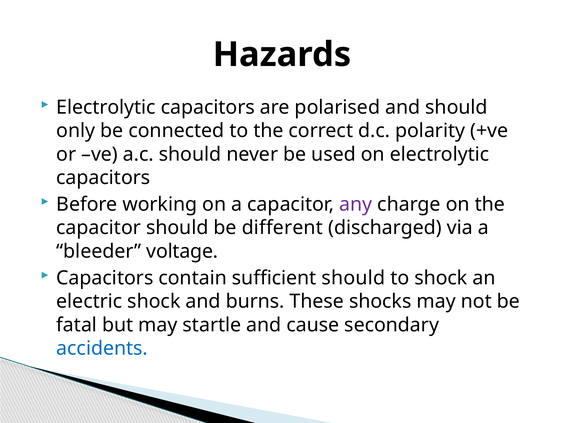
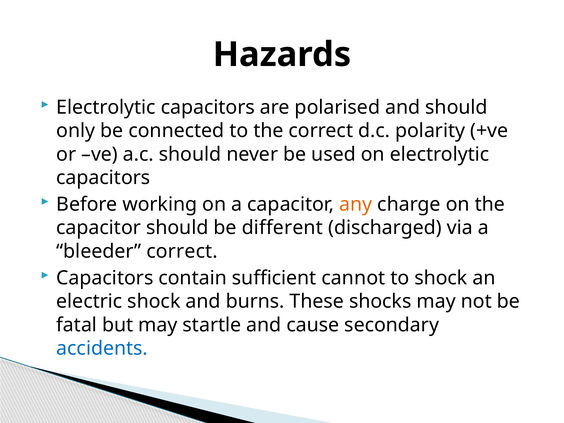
any colour: purple -> orange (356, 204)
bleeder voltage: voltage -> correct (182, 251)
sufficient should: should -> cannot (353, 278)
